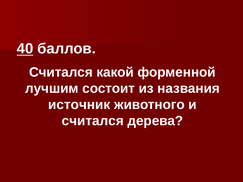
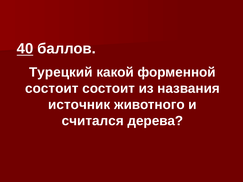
Считался: Считался -> Турецкий (61, 72)
лучшим: лучшим -> состоит (52, 89)
